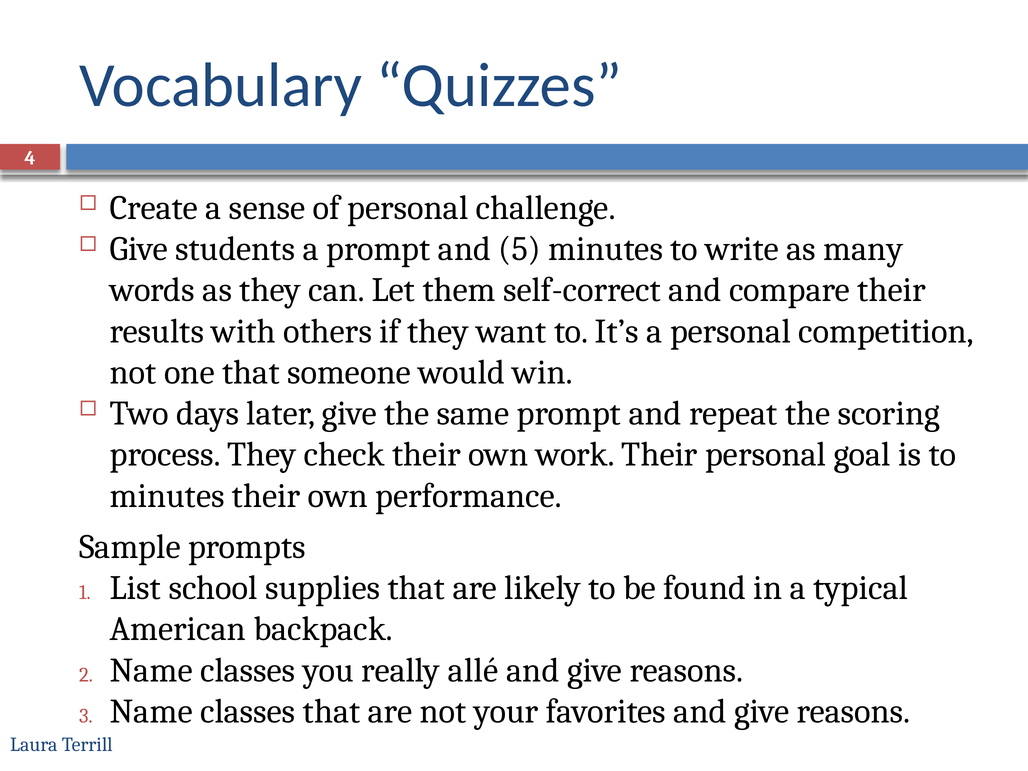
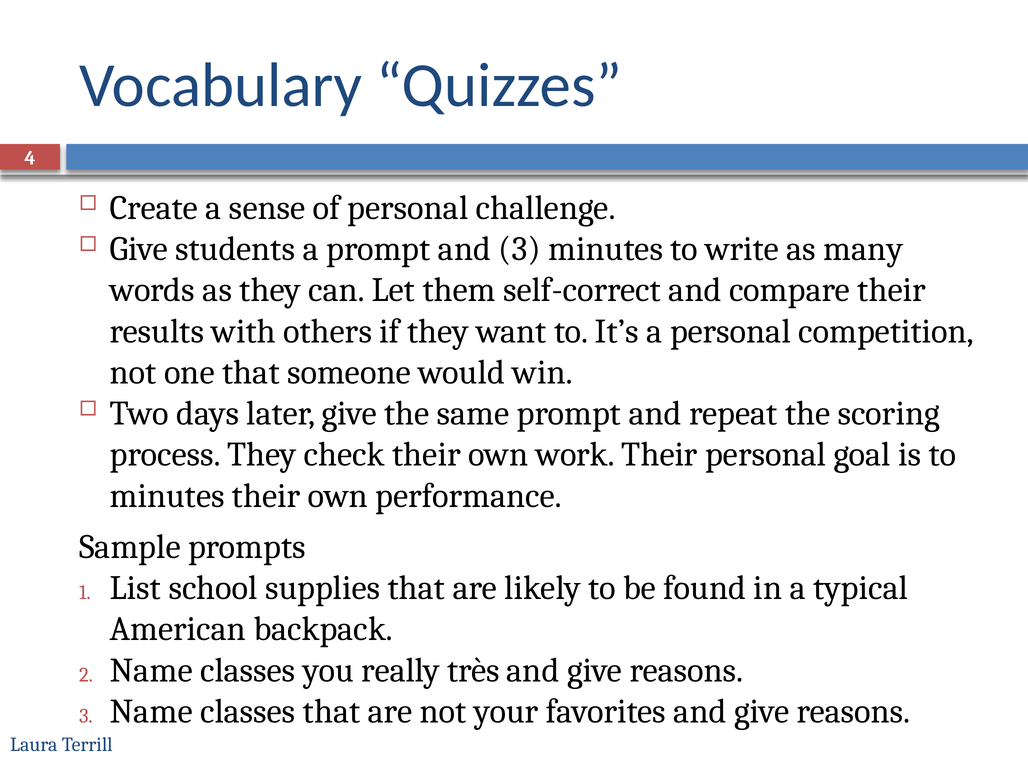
and 5: 5 -> 3 (520, 249)
allé: allé -> très (473, 670)
